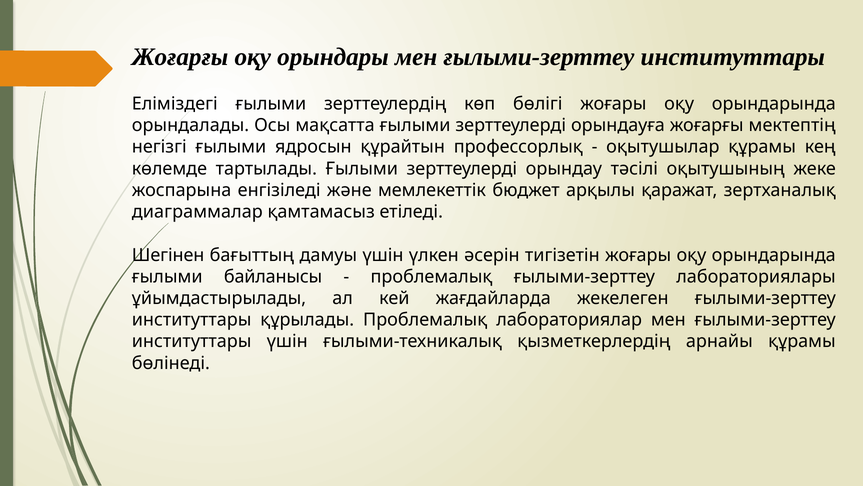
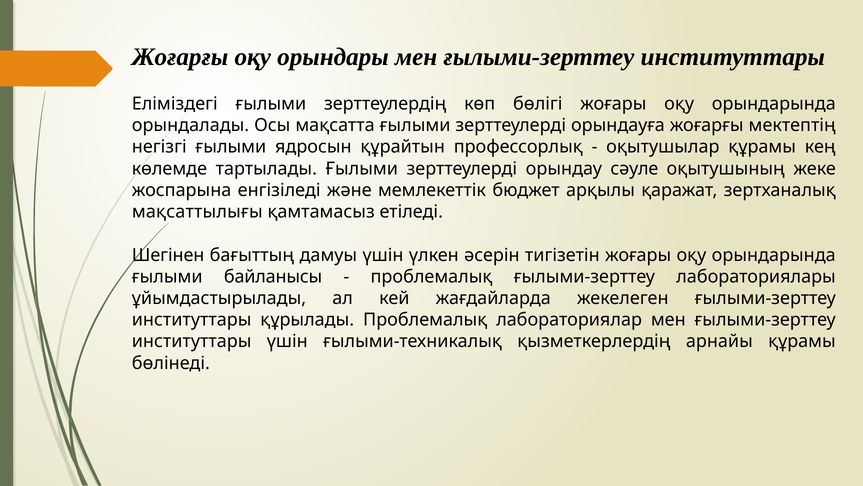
тәсілі: тәсілі -> сәуле (634, 168)
диаграммалар: диаграммалар -> мақсаттылығы (197, 212)
